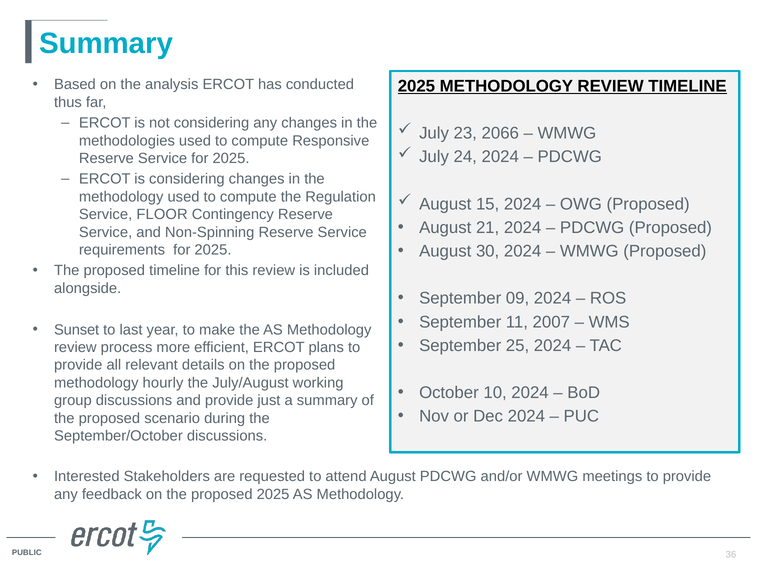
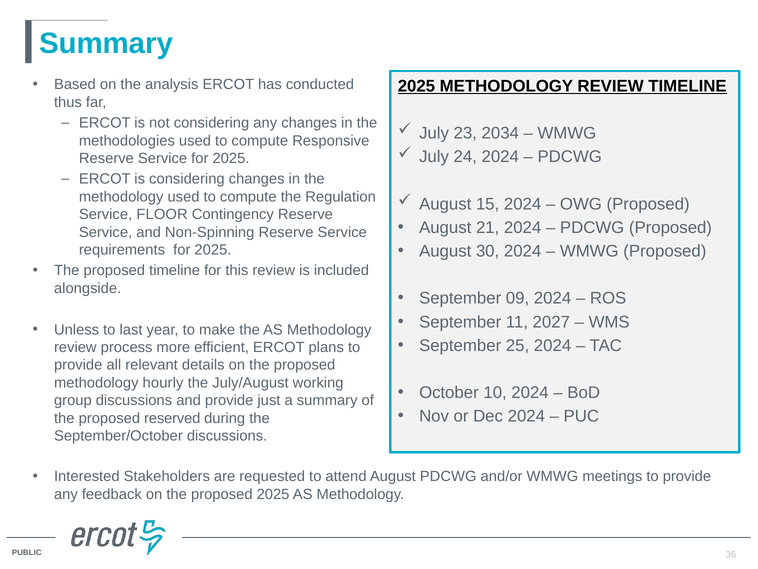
2066: 2066 -> 2034 (500, 133)
2007: 2007 -> 2027 (551, 322)
Sunset: Sunset -> Unless (77, 329)
scenario: scenario -> reserved (172, 418)
